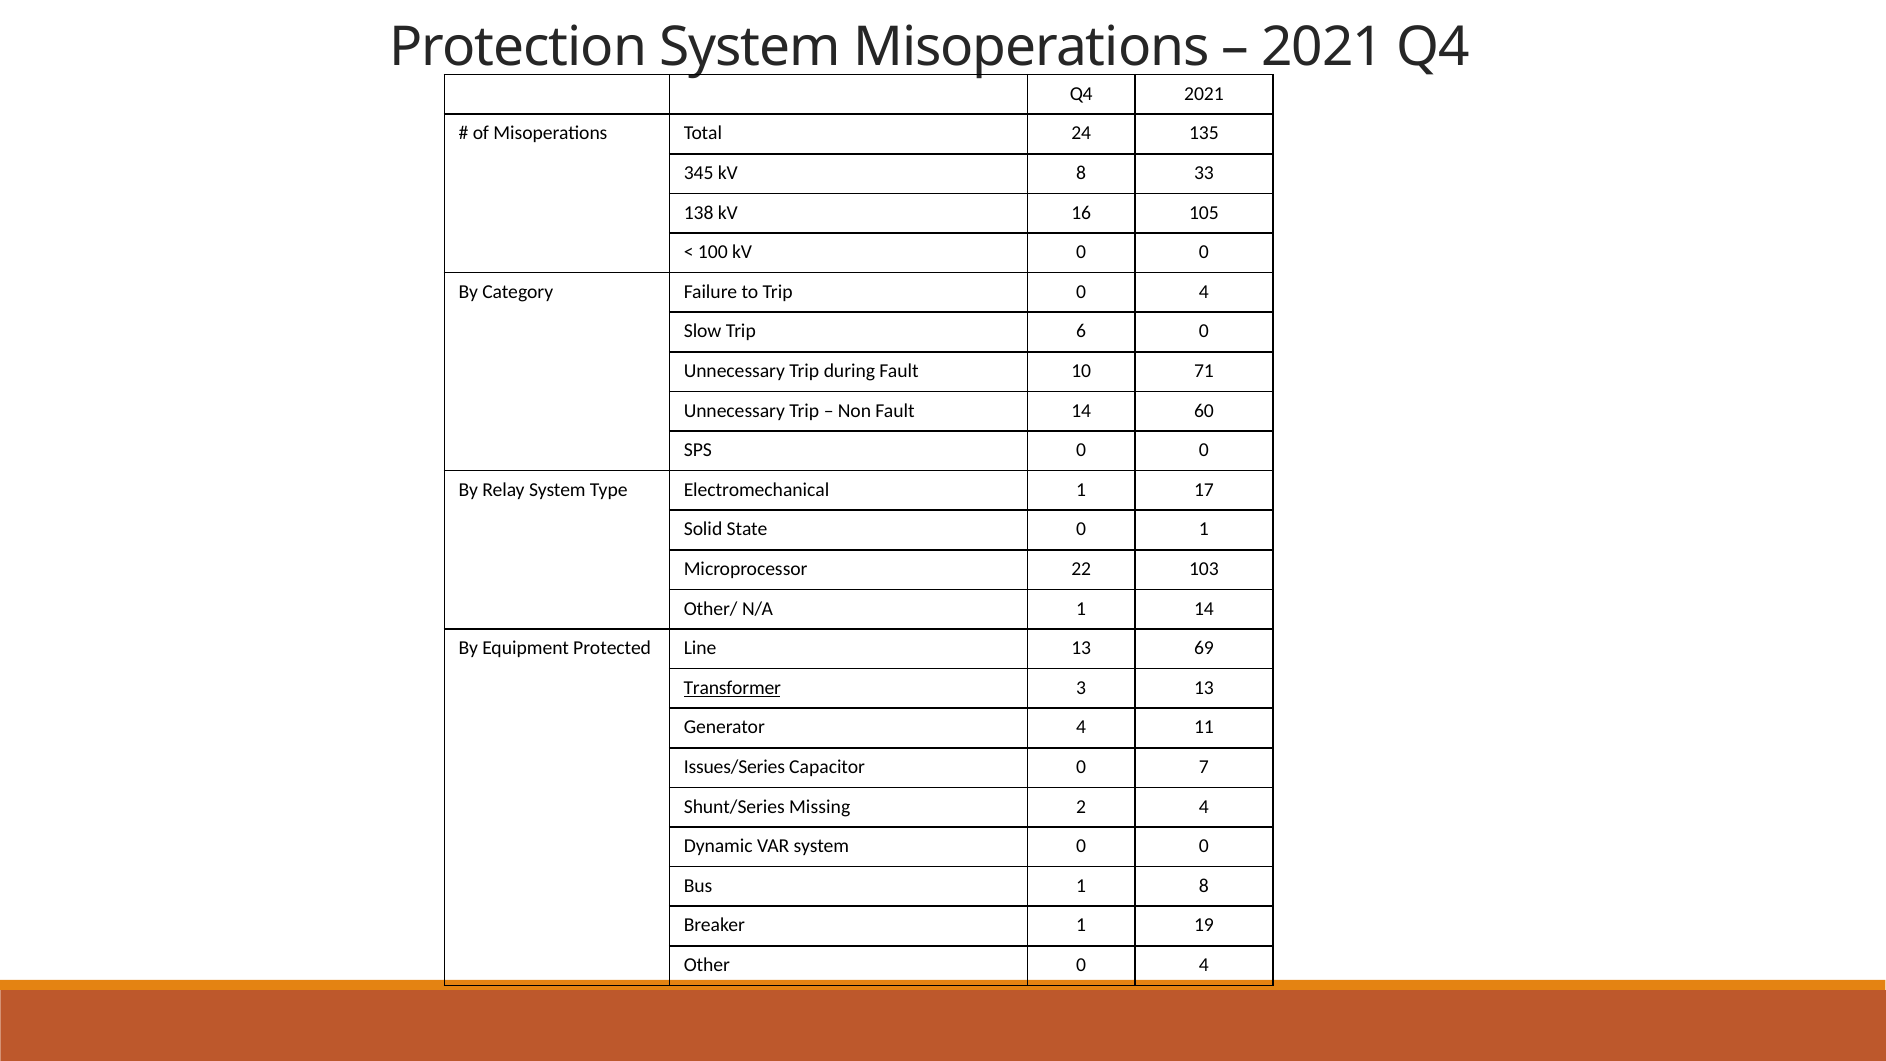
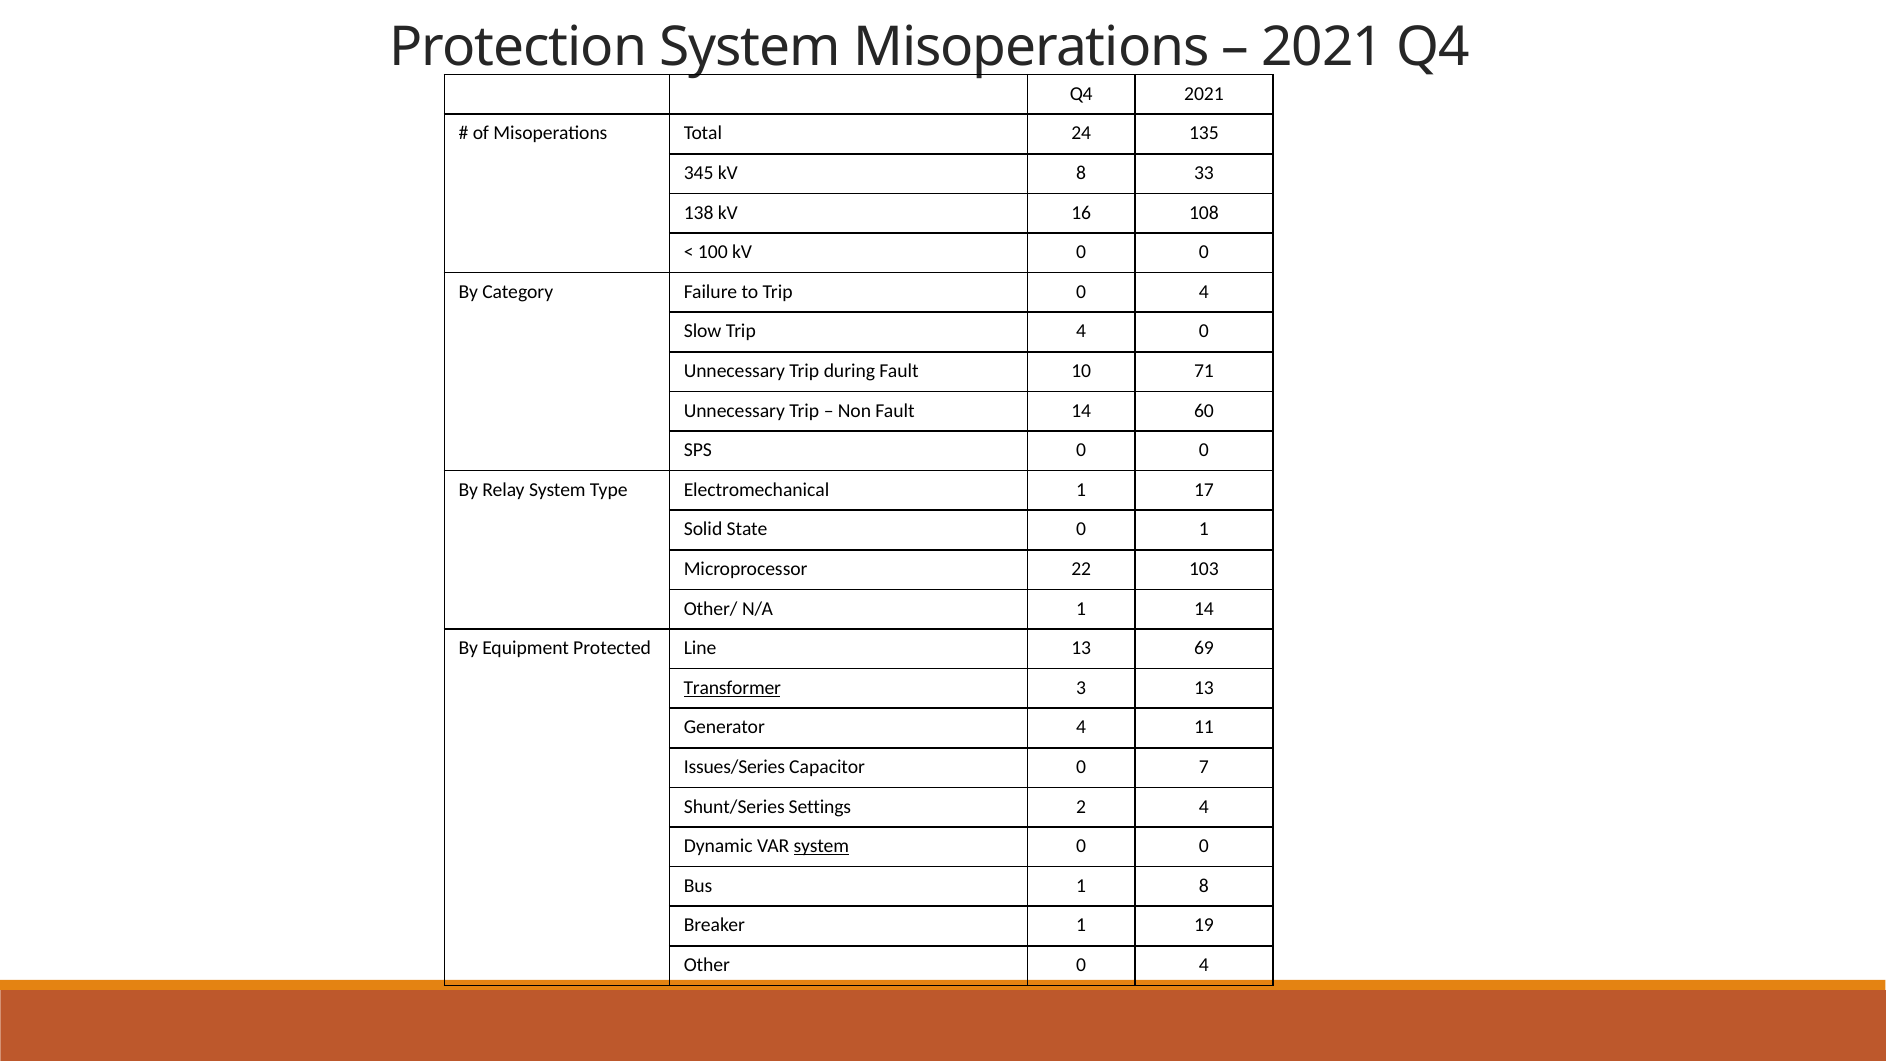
105: 105 -> 108 (1204, 213)
Trip 6: 6 -> 4 (1081, 331)
Missing: Missing -> Settings (820, 807)
system underline: none -> present (821, 846)
